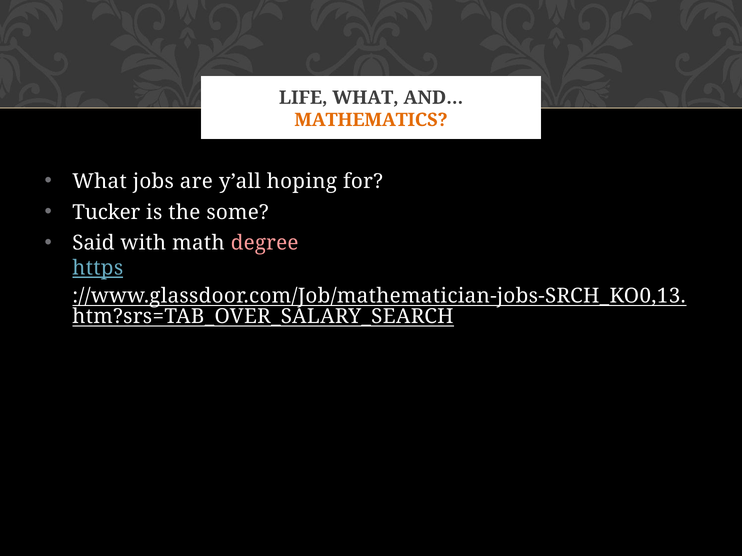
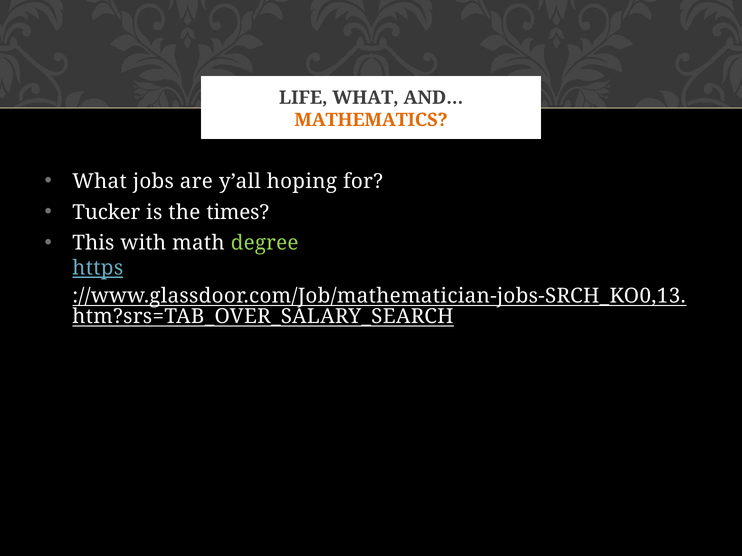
some: some -> times (238, 212)
Said: Said -> This (93, 243)
degree colour: pink -> light green (265, 243)
